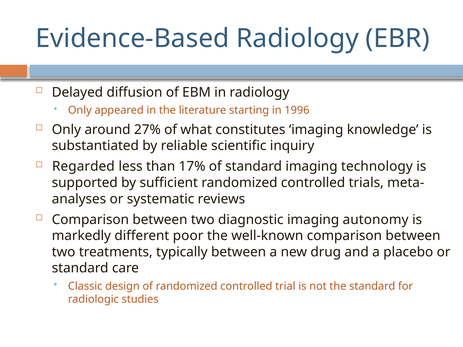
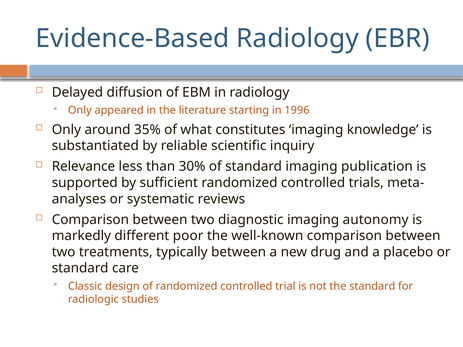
27%: 27% -> 35% (147, 130)
Regarded: Regarded -> Relevance (83, 167)
17%: 17% -> 30% (192, 167)
technology: technology -> publication (377, 167)
